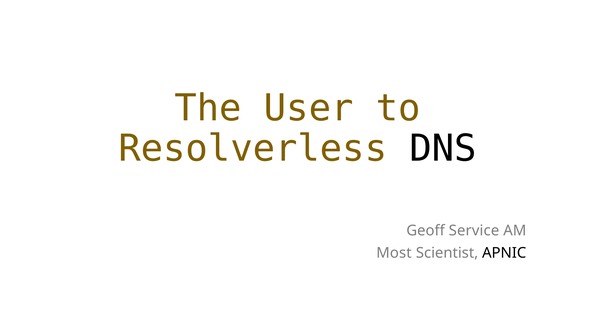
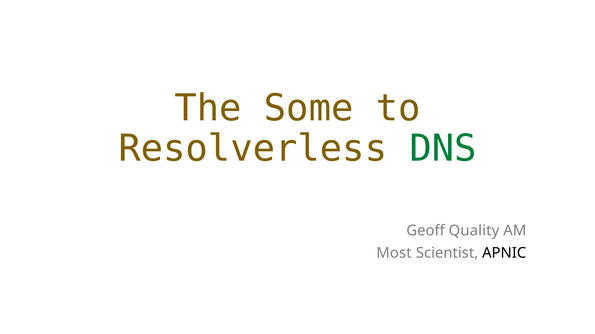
User: User -> Some (309, 109)
DNS colour: black -> green (443, 149)
Service: Service -> Quality (474, 231)
